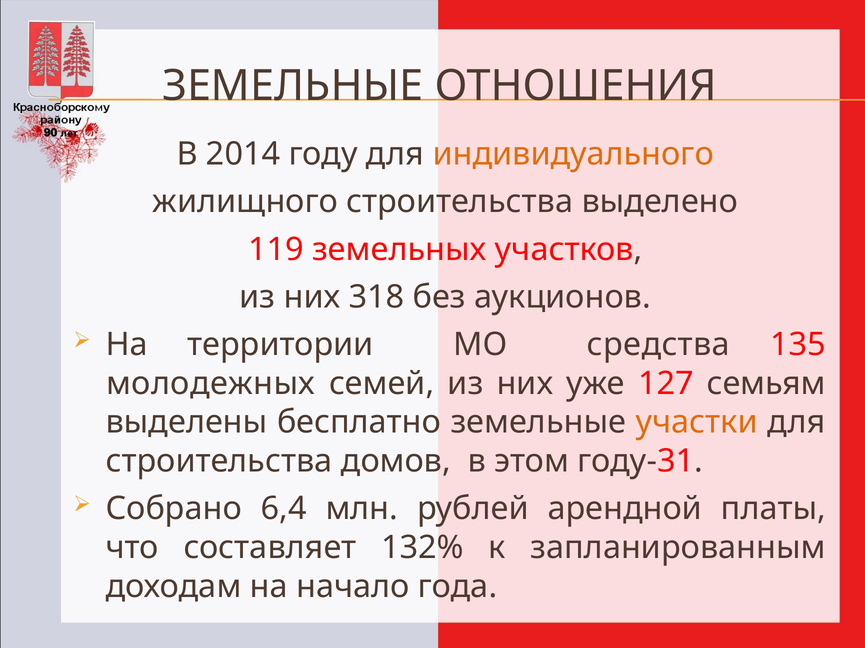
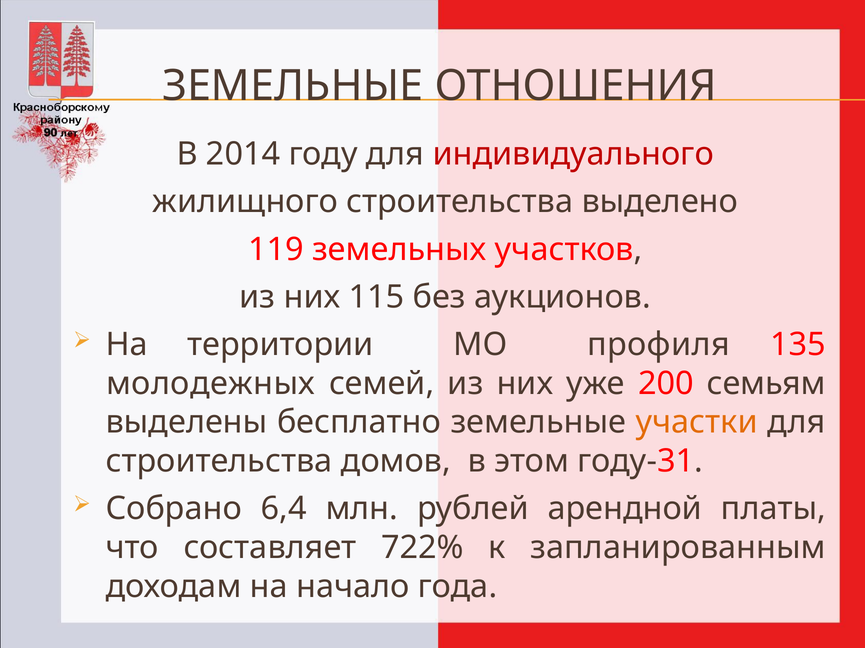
индивидуального colour: orange -> red (573, 154)
318: 318 -> 115 (376, 297)
средства: средства -> профиля (658, 345)
127: 127 -> 200 (666, 384)
132%: 132% -> 722% (422, 548)
